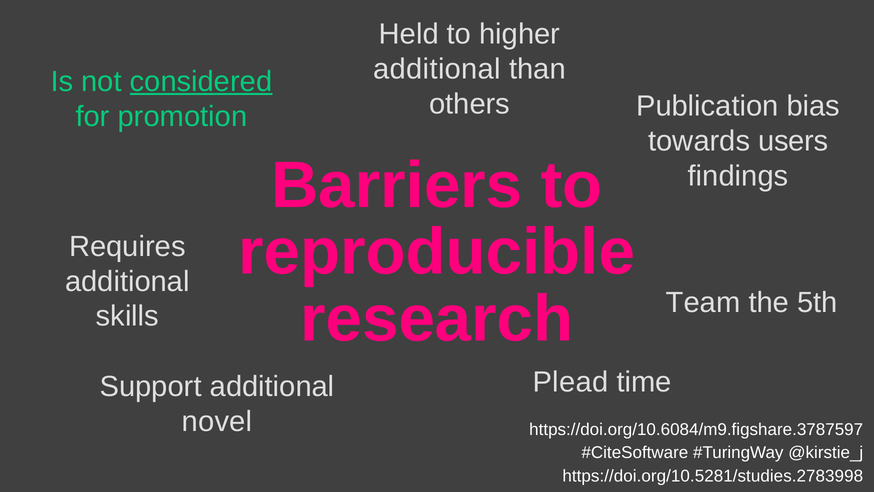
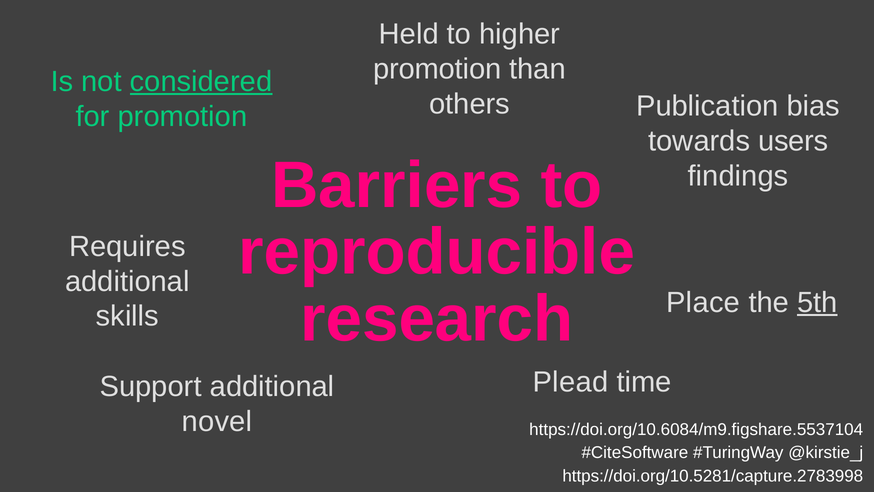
additional: additional -> promotion (437, 69)
Team: Team -> Place (703, 302)
5th underline: none -> present (817, 302)
https://doi.org/10.6084/m9.figshare.3787597: https://doi.org/10.6084/m9.figshare.3787597 -> https://doi.org/10.6084/m9.figshare.5537104 (696, 429)
https://doi.org/10.5281/studies.2783998: https://doi.org/10.5281/studies.2783998 -> https://doi.org/10.5281/capture.2783998 (713, 476)
